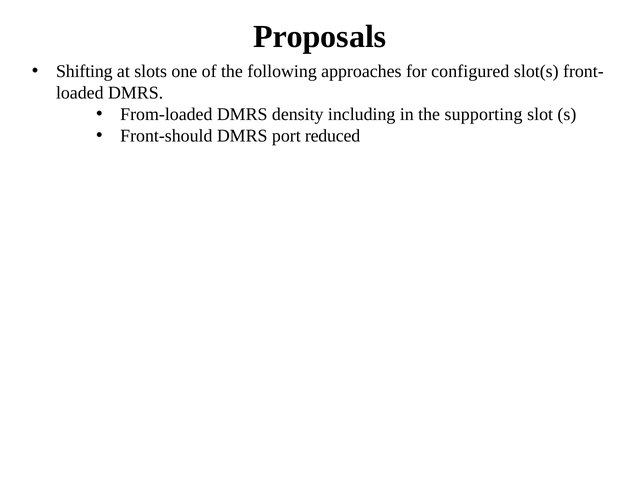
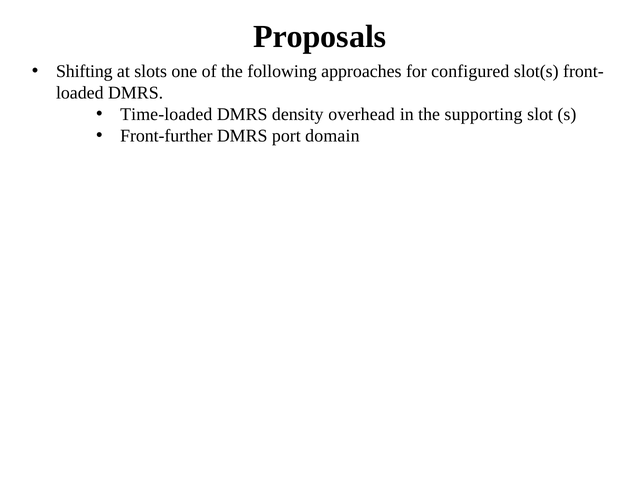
From-loaded: From-loaded -> Time-loaded (166, 114)
including: including -> overhead (362, 114)
Front-should: Front-should -> Front-further (166, 136)
reduced: reduced -> domain (332, 136)
